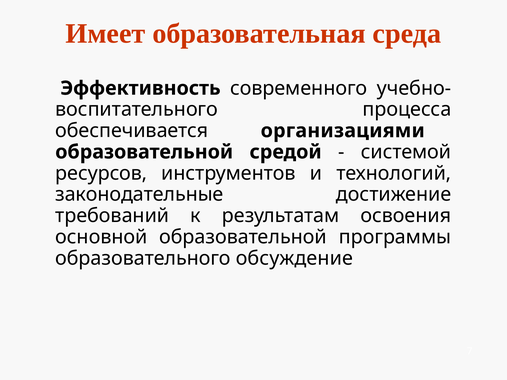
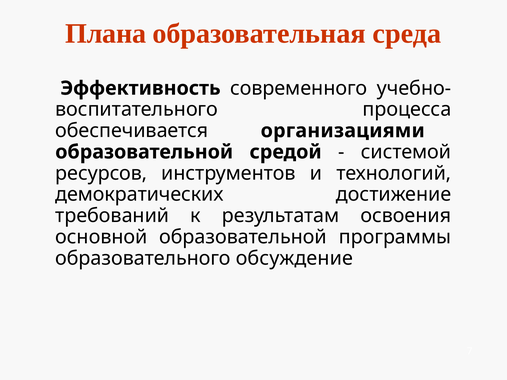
Имеет: Имеет -> Плана (106, 34)
законодательные: законодательные -> демократических (139, 195)
